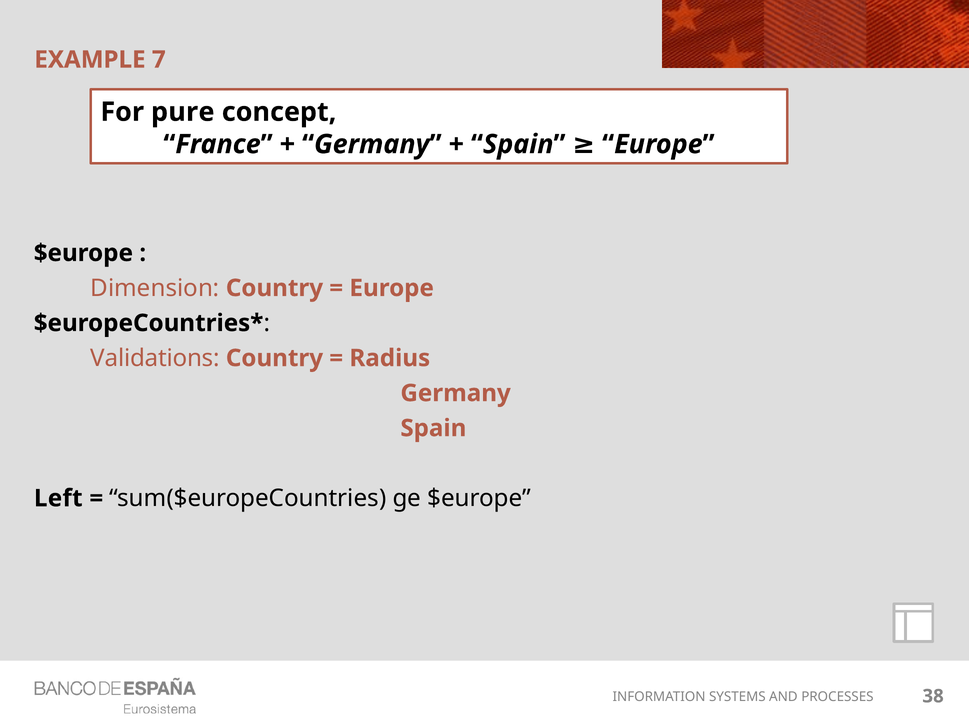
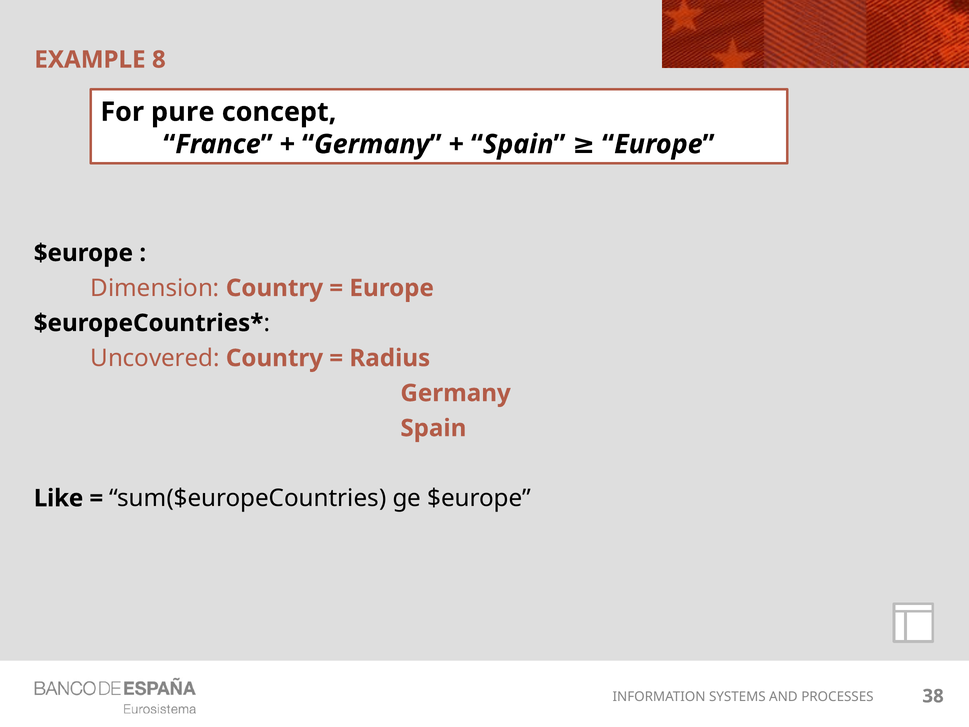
7: 7 -> 8 (159, 60)
Validations: Validations -> Uncovered (155, 358)
Left: Left -> Like (59, 498)
